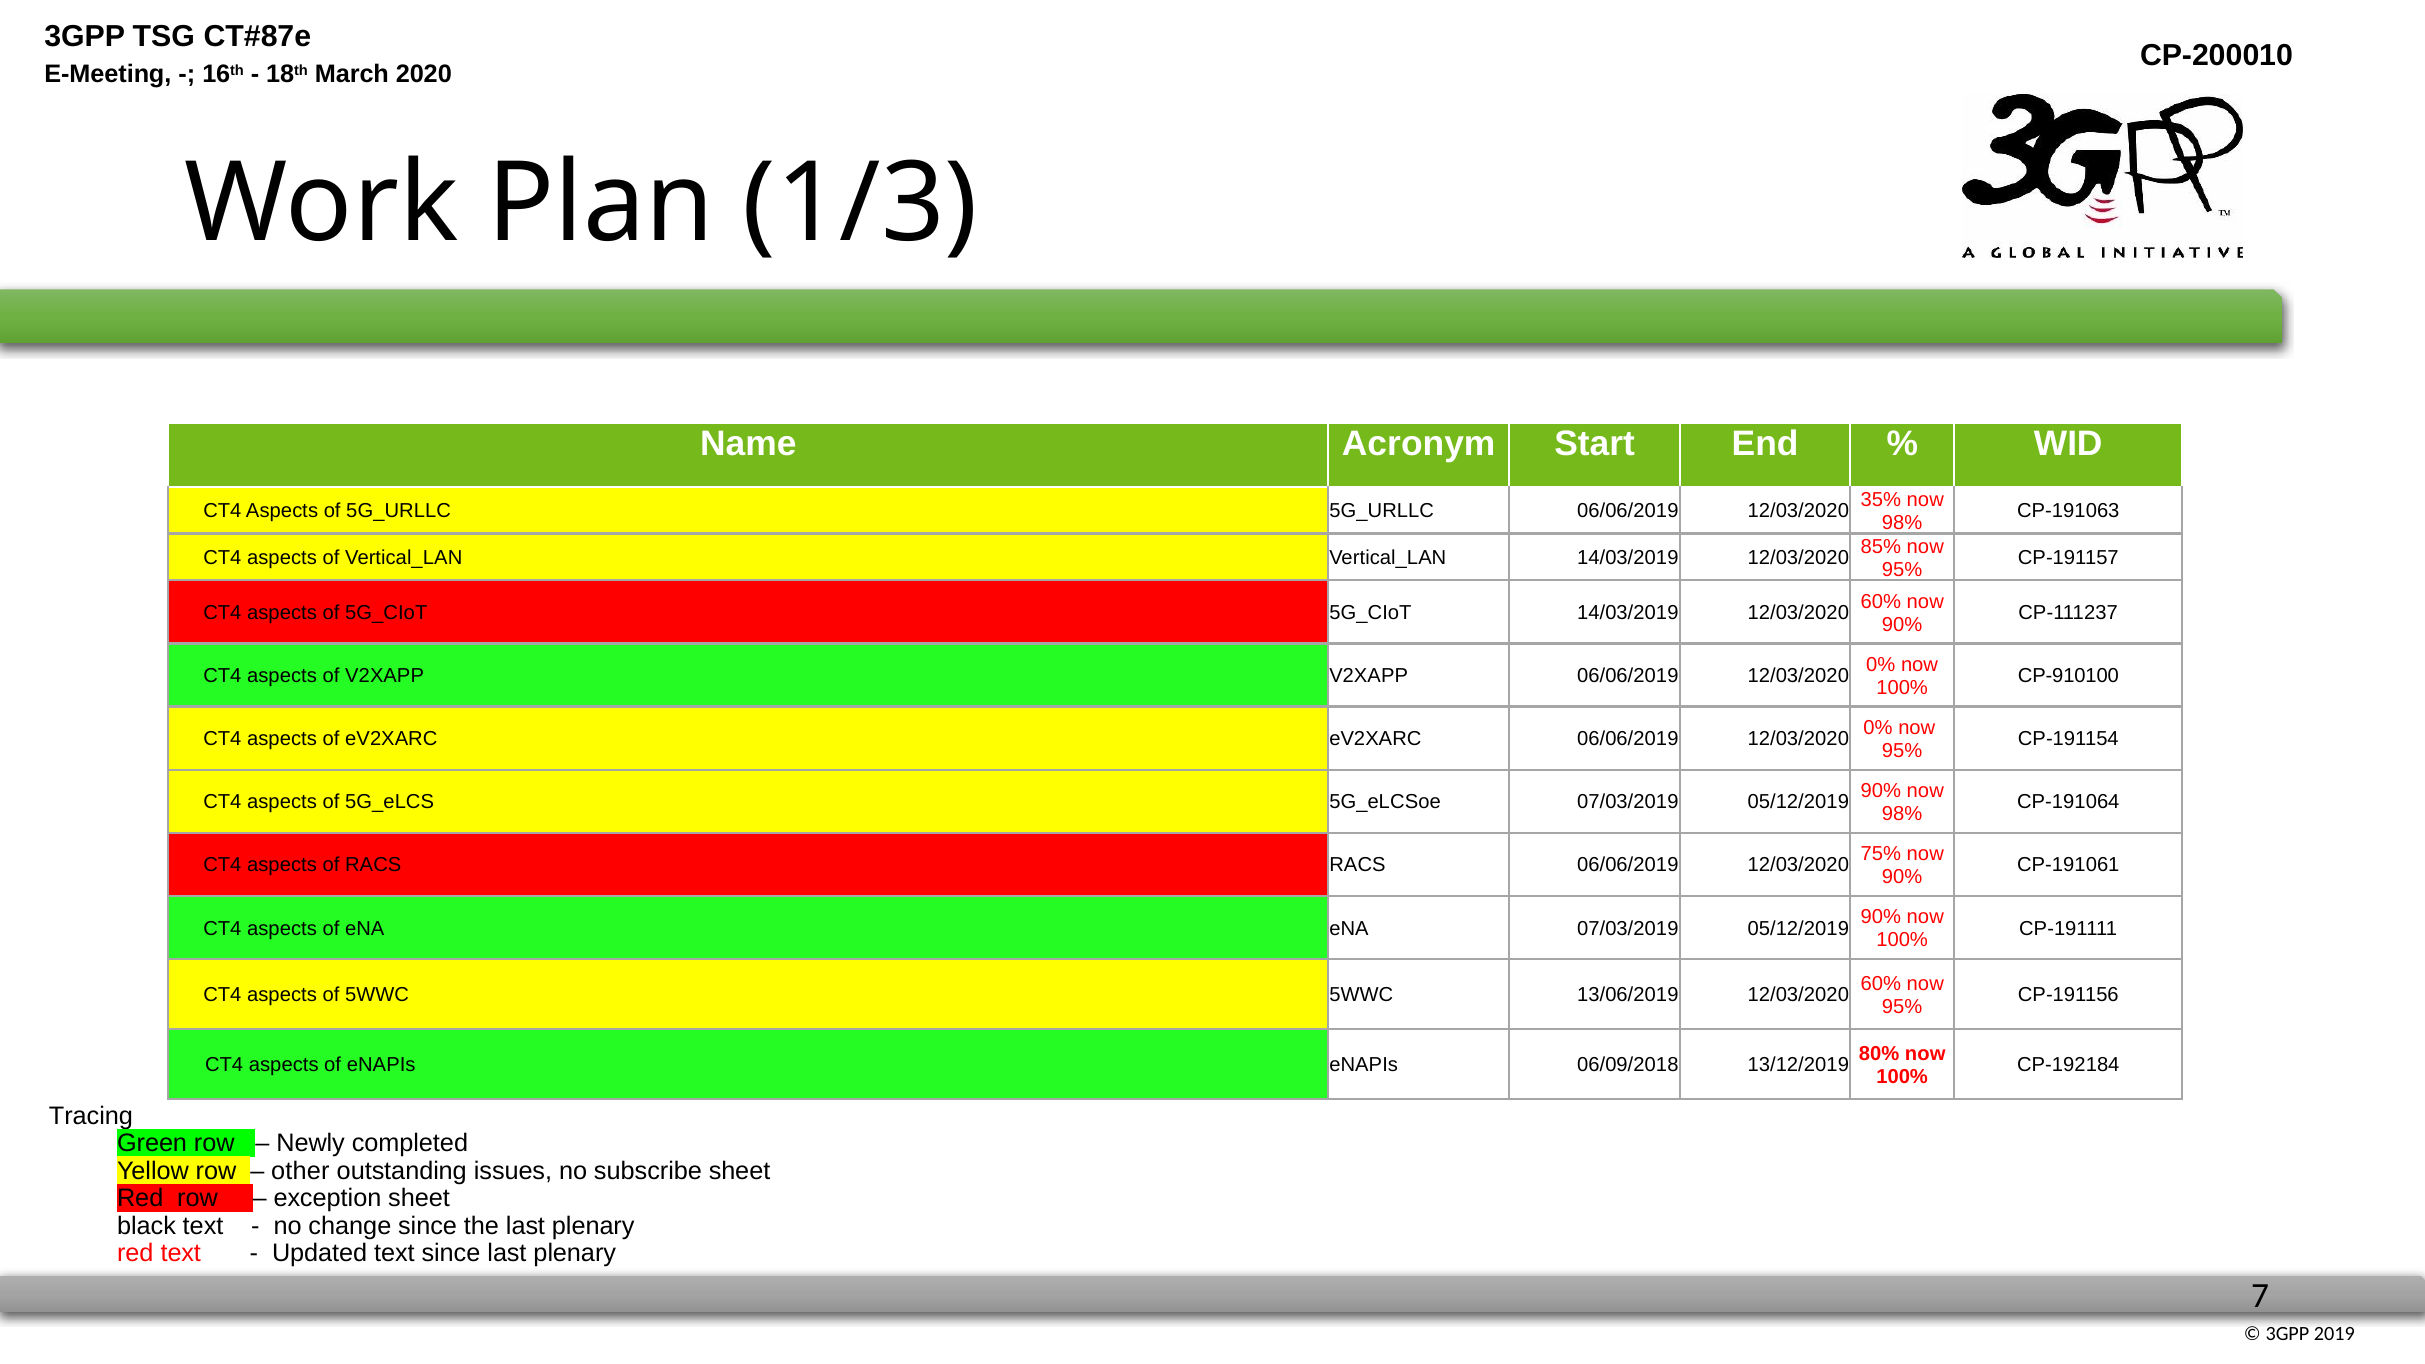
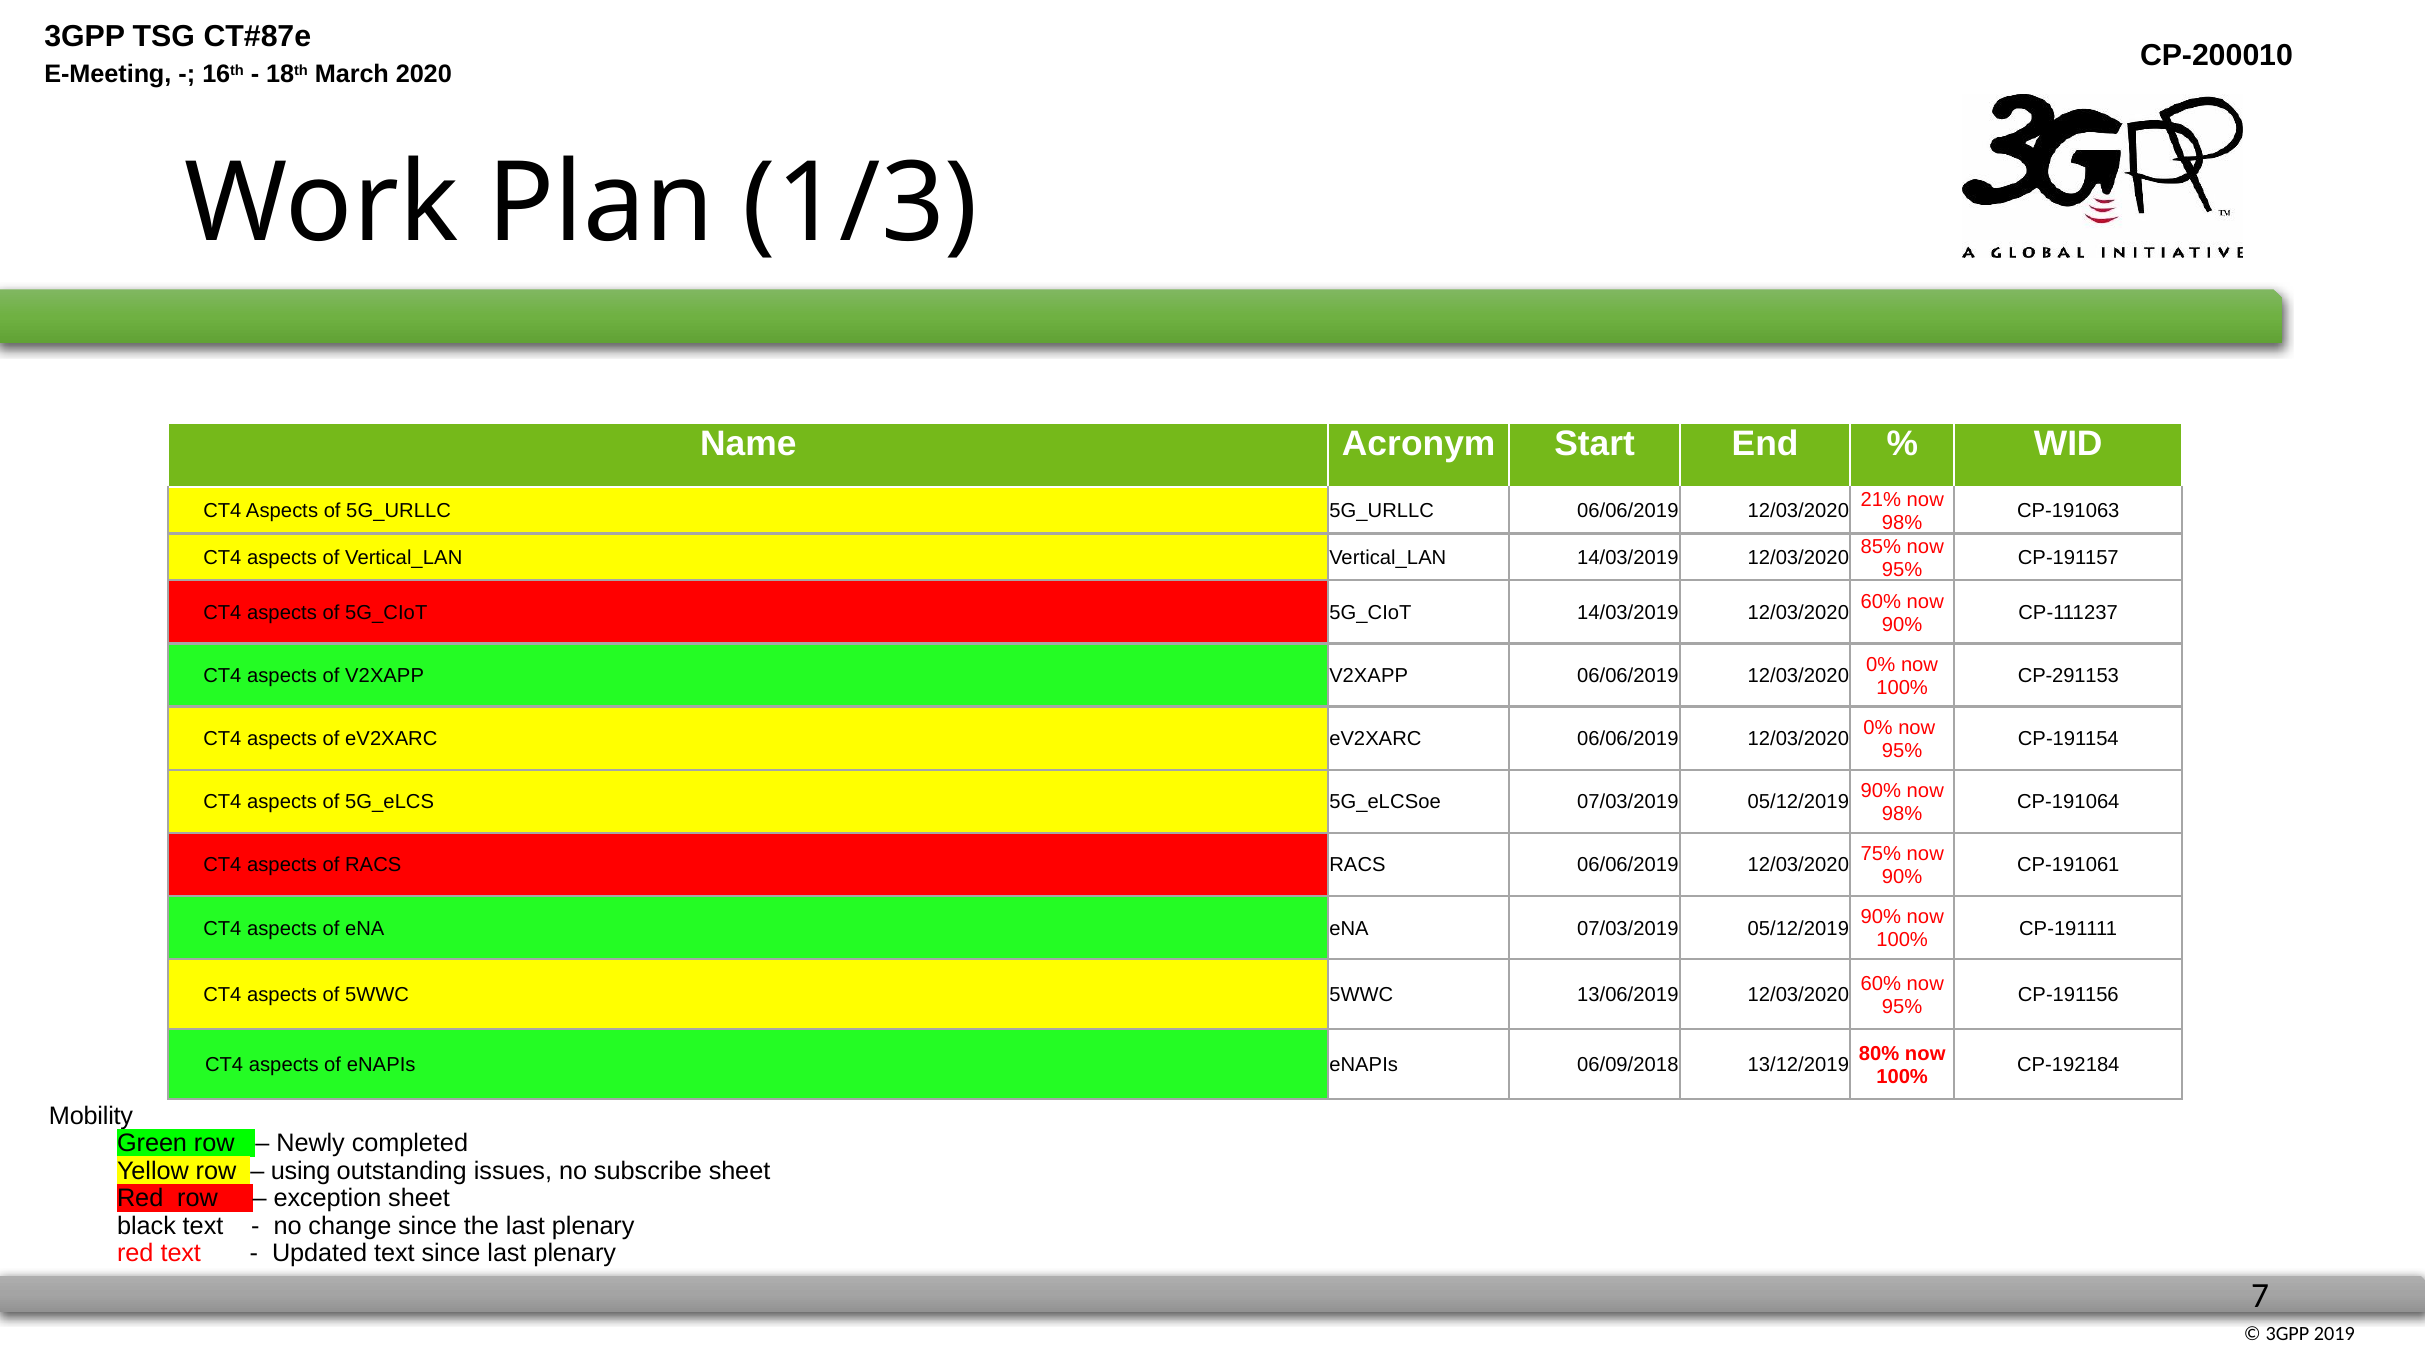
35%: 35% -> 21% (1881, 500)
CP-910100: CP-910100 -> CP-291153 (2068, 676)
Tracing: Tracing -> Mobility (91, 1116)
other: other -> using (301, 1171)
